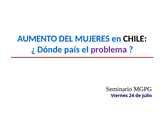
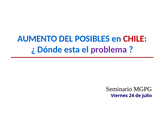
MUJERES: MUJERES -> POSIBLES (92, 38)
CHILE colour: black -> red (135, 38)
país: país -> esta (72, 49)
